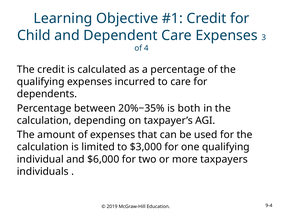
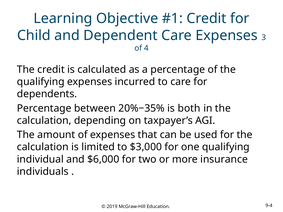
taxpayers: taxpayers -> insurance (224, 159)
